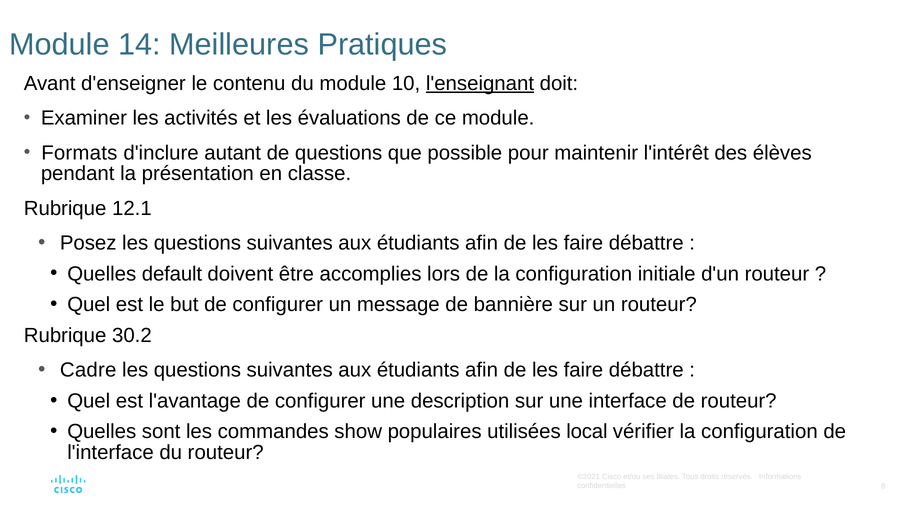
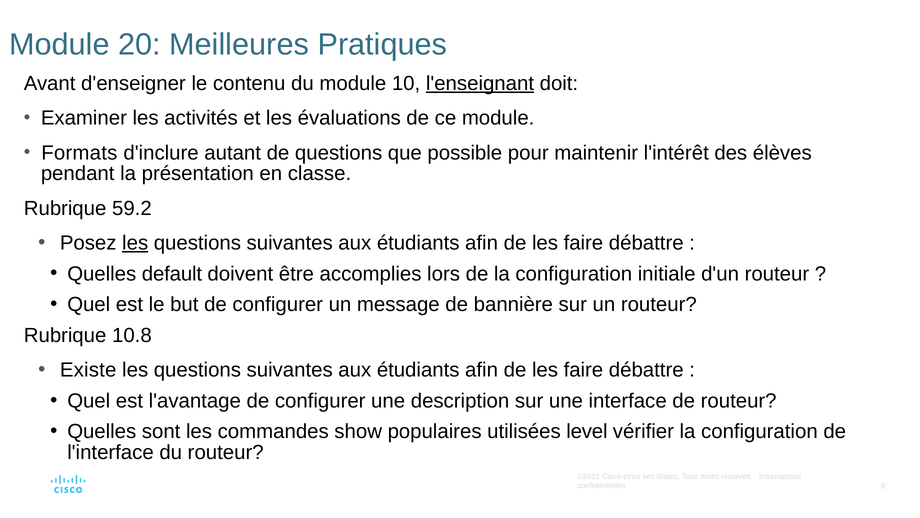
14: 14 -> 20 (139, 44)
12.1: 12.1 -> 59.2 (132, 208)
les underline: none -> present (135, 243)
30.2: 30.2 -> 10.8 (132, 335)
Cadre: Cadre -> Existe (88, 370)
local: local -> level (587, 431)
